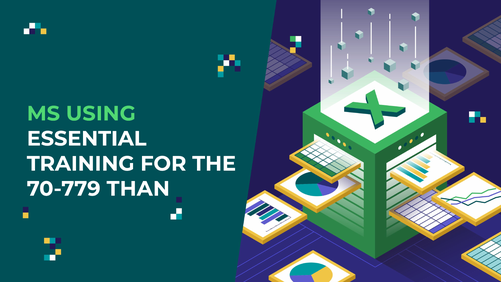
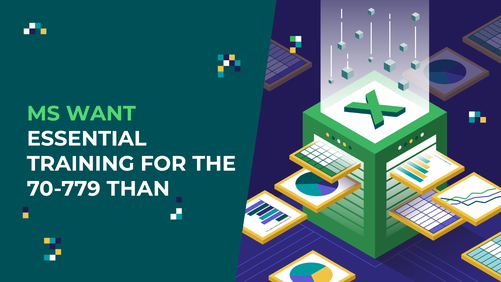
USING: USING -> WANT (101, 114)
